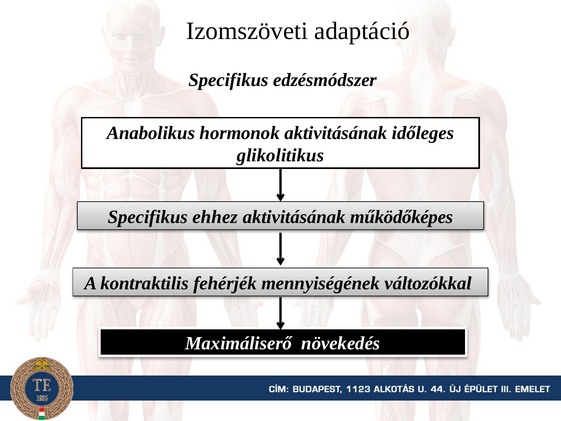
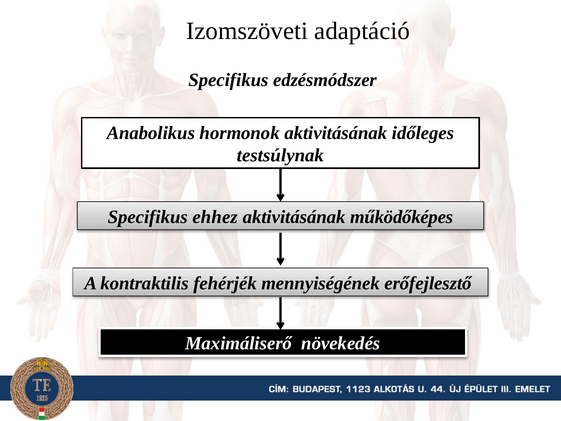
glikolitikus: glikolitikus -> testsúlynak (280, 155)
változókkal: változókkal -> erőfejlesztő (428, 283)
